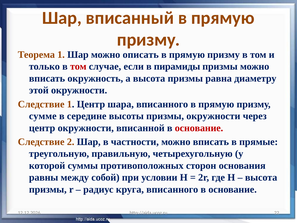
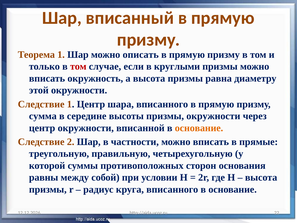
пирамиды: пирамиды -> круглыми (177, 66)
сумме: сумме -> сумма (43, 116)
основание colour: red -> orange (199, 128)
